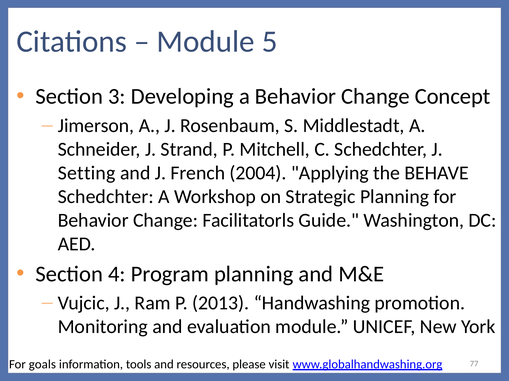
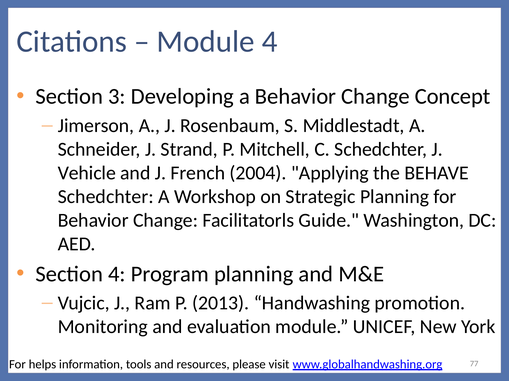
Module 5: 5 -> 4 (270, 42)
Setting: Setting -> Vehicle (87, 173)
goals: goals -> helps (42, 365)
